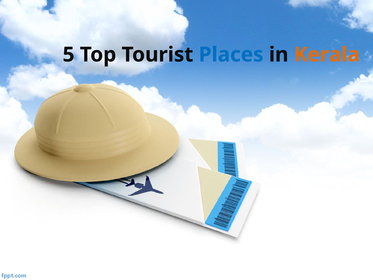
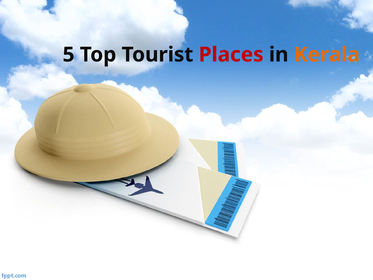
Places colour: blue -> red (231, 55)
